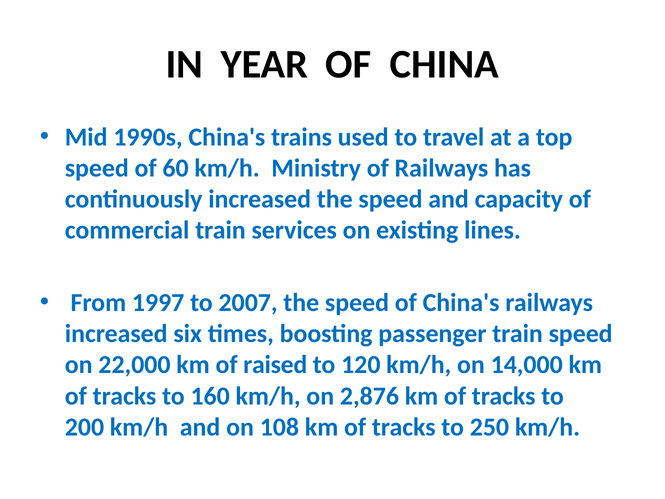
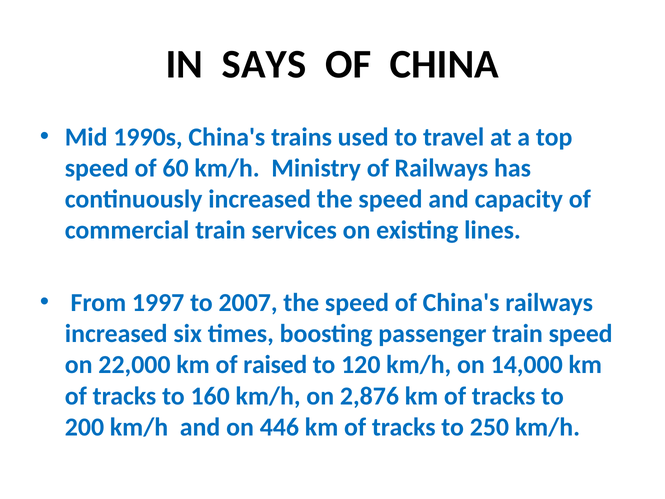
YEAR: YEAR -> SAYS (264, 64)
108: 108 -> 446 (279, 427)
